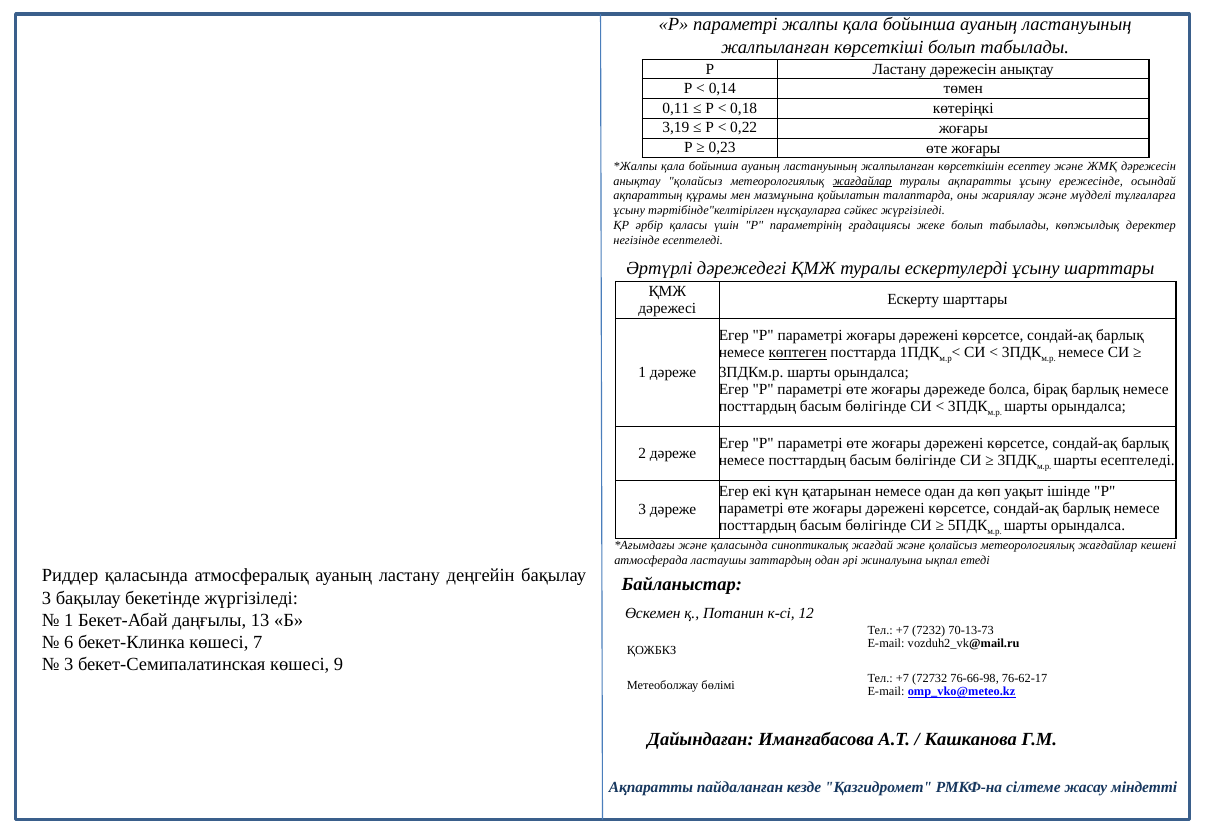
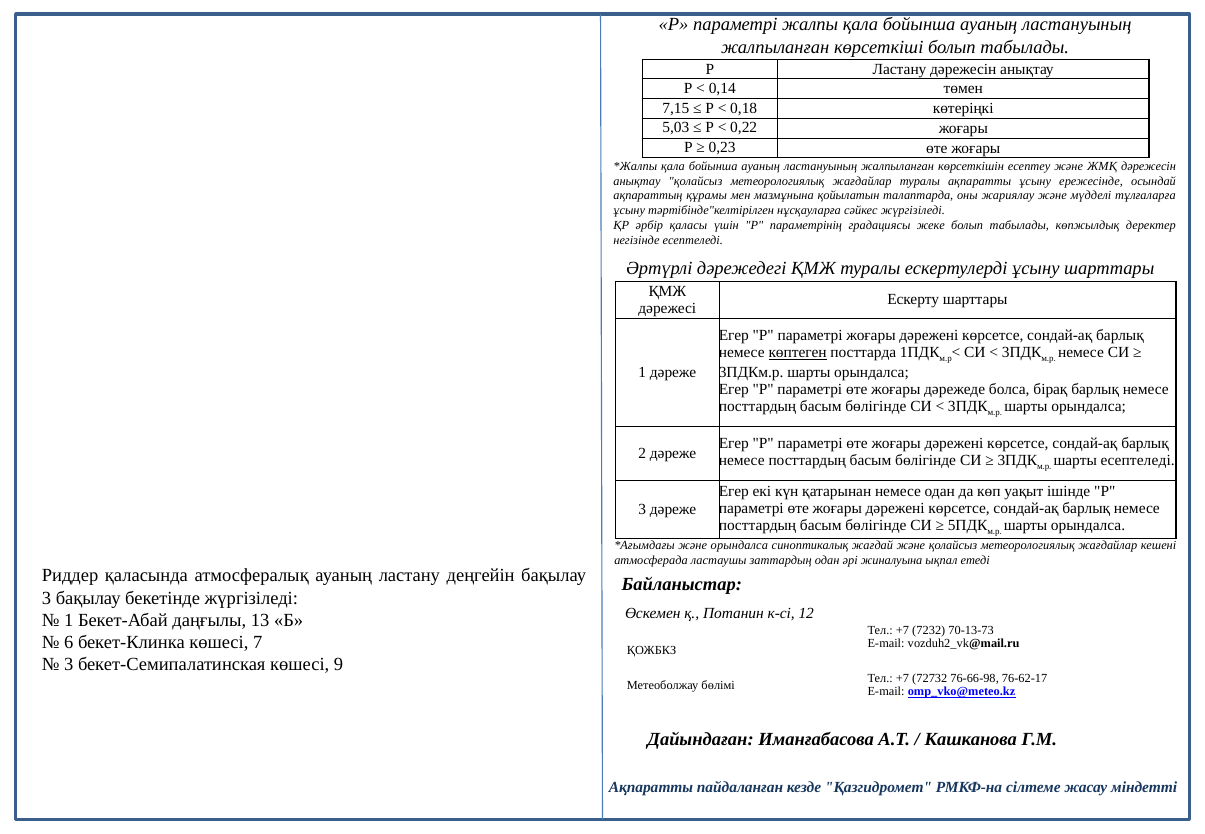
0,11: 0,11 -> 7,15 (676, 108)
3,19: 3,19 -> 5,03 (676, 128)
жағдайлар underline: present -> none (862, 181)
және қаласында: қаласында -> орындалса (739, 546)
